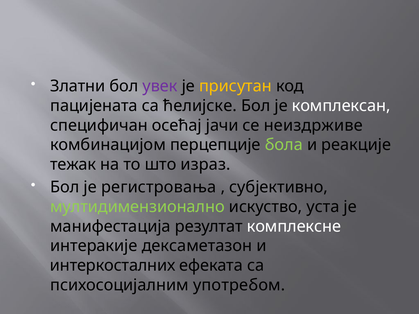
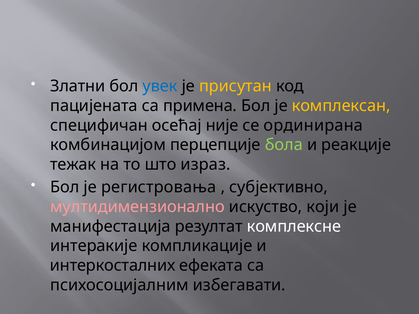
увек colour: purple -> blue (160, 86)
ћелијске: ћелијске -> примена (200, 106)
комплексан colour: white -> yellow (341, 106)
јачи: јачи -> није (222, 125)
неиздрживе: неиздрживе -> ординирана (313, 125)
мултидимензионално colour: light green -> pink (137, 207)
уста: уста -> који (323, 207)
дексаметазон: дексаметазон -> компликације (197, 246)
употребом: употребом -> избегавати (239, 285)
